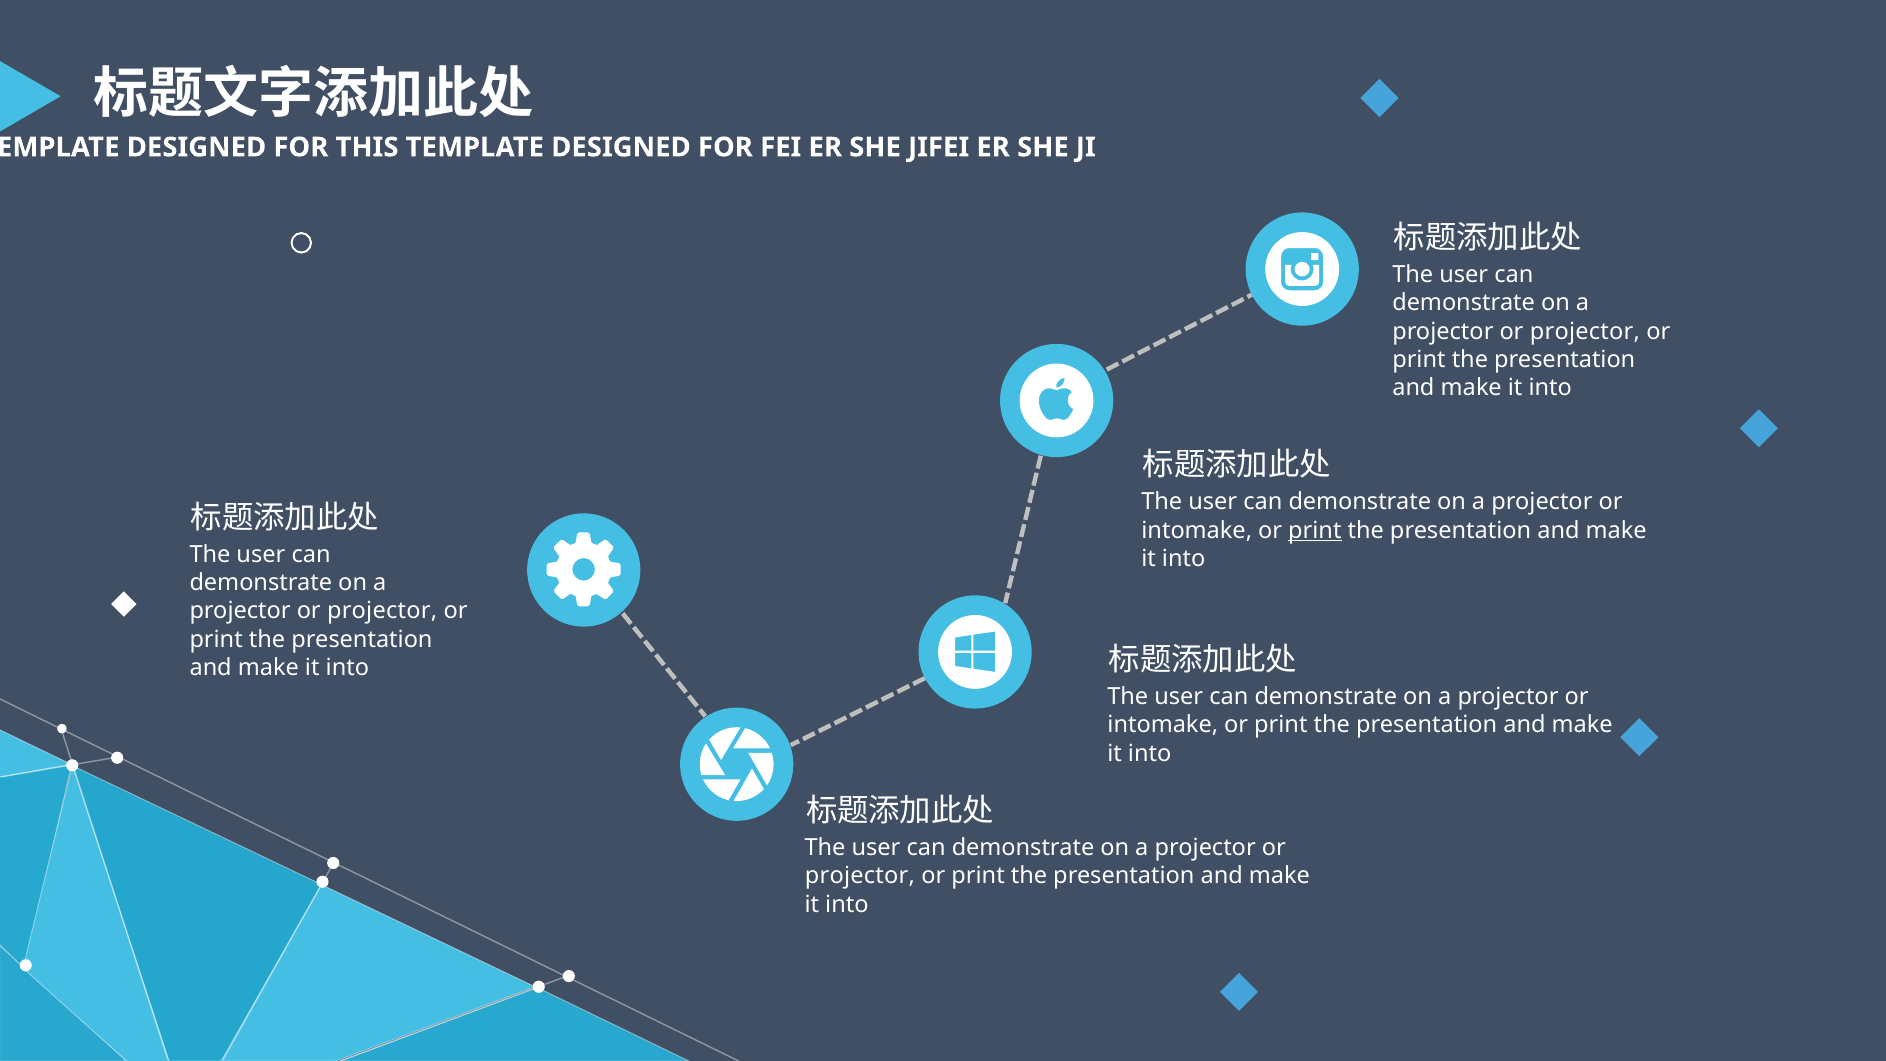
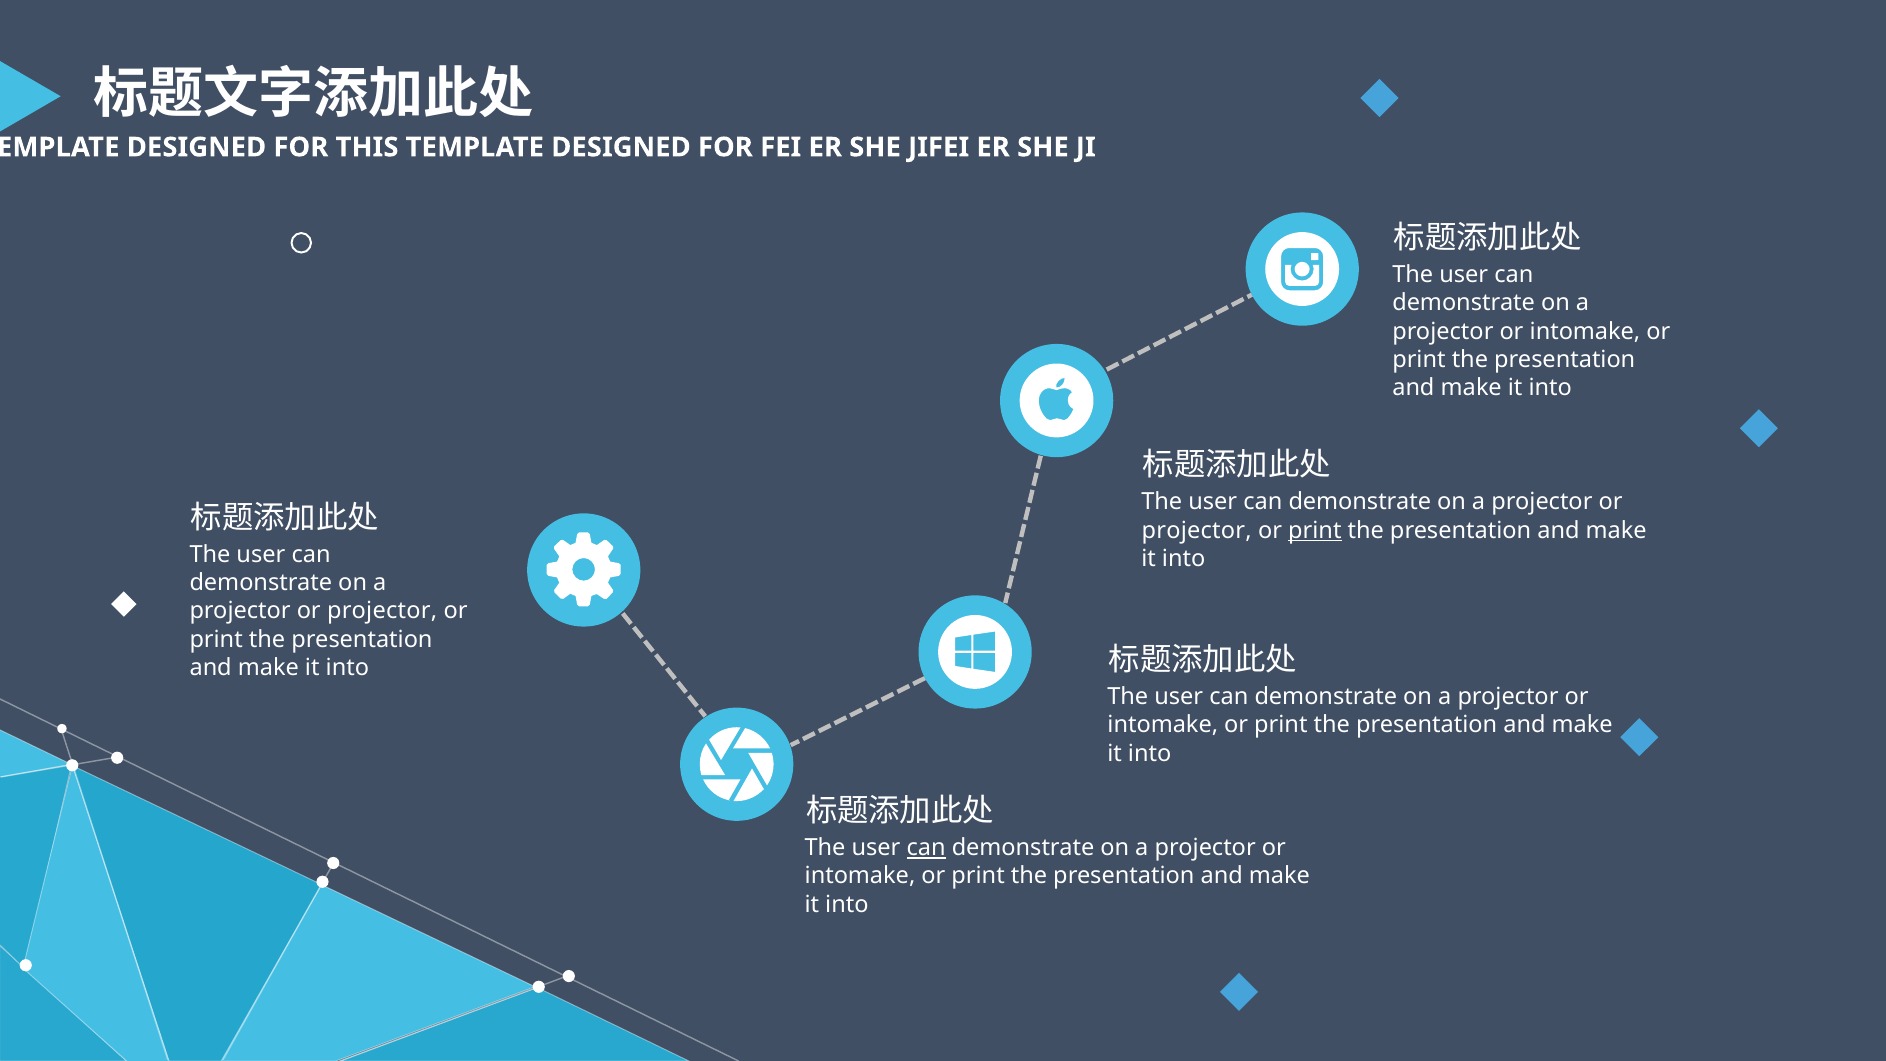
projector: projector -> intomake (1585, 331)
intomake: intomake -> projector (1197, 530)
can underline: none -> present (926, 848)
projector: projector -> intomake (860, 876)
